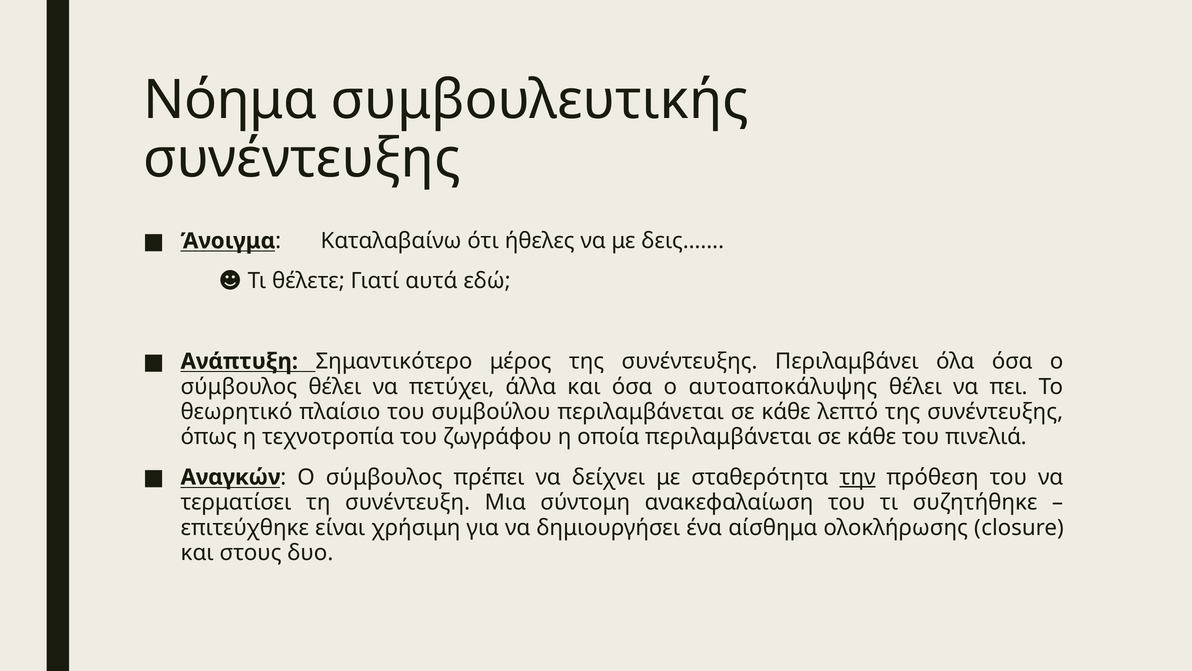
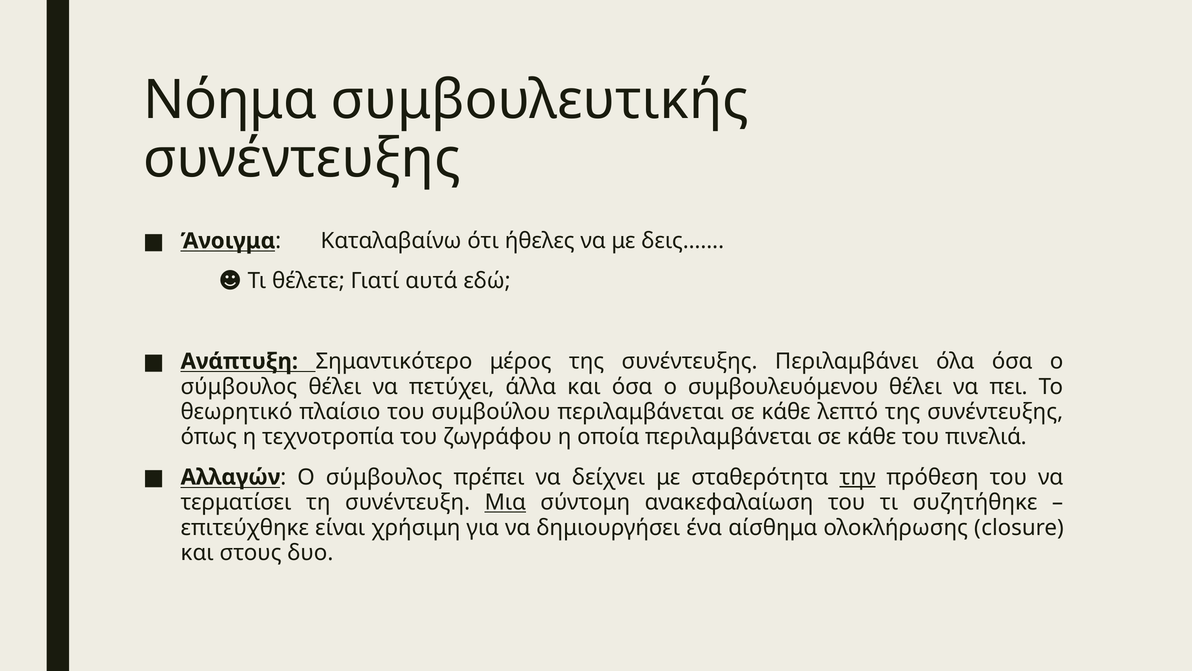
αυτοαποκάλυψης: αυτοαποκάλυψης -> συμβουλευόμενου (783, 386)
Αναγκών: Αναγκών -> Αλλαγών (230, 477)
Μια underline: none -> present (505, 502)
